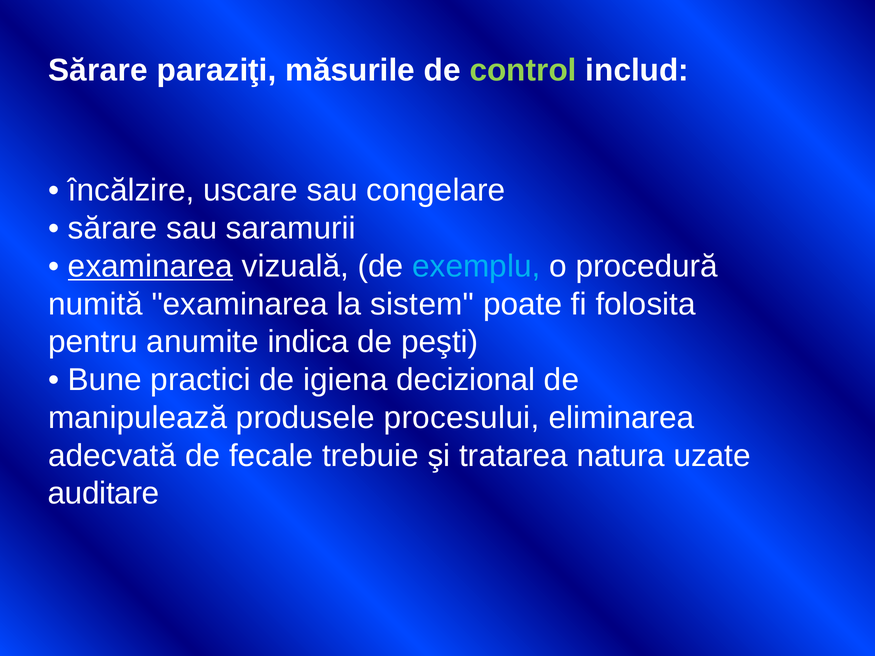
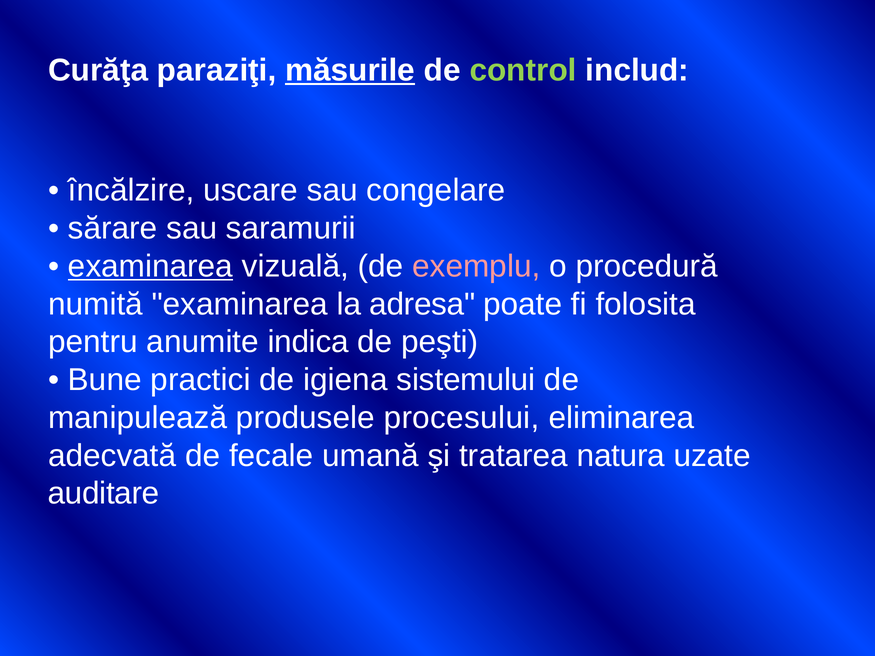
Sărare: Sărare -> Curăţa (98, 71)
măsurile underline: none -> present (350, 71)
exemplu colour: light blue -> pink (476, 266)
sistem: sistem -> adresa (422, 304)
decizional: decizional -> sistemului (466, 380)
trebuie: trebuie -> umană (370, 456)
